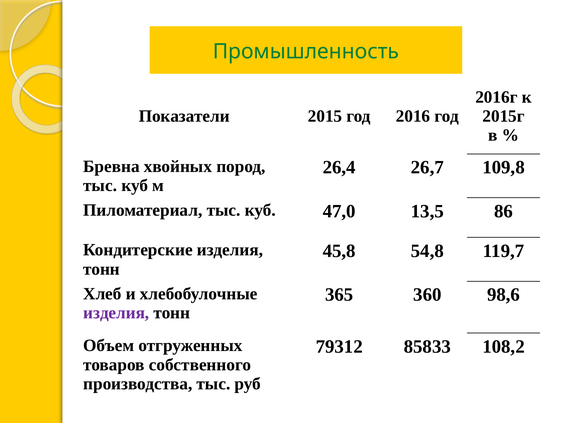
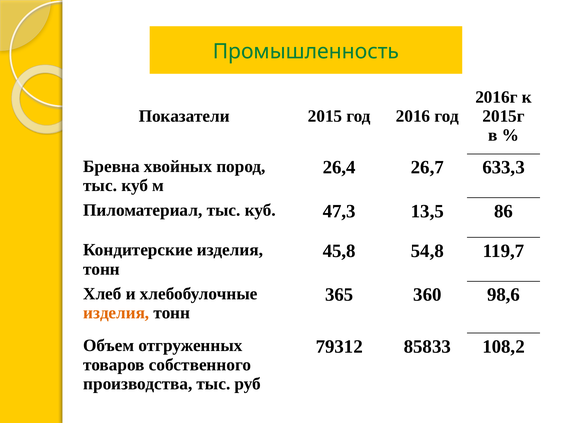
109,8: 109,8 -> 633,3 (504, 167)
47,0: 47,0 -> 47,3 (339, 211)
изделия colour: purple -> orange (116, 313)
